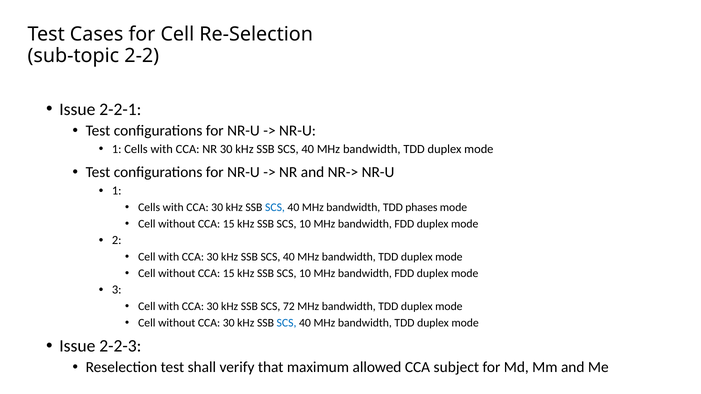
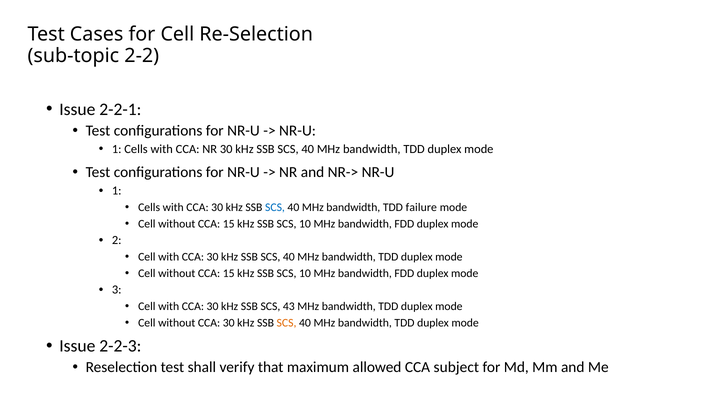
phases: phases -> failure (421, 208)
72: 72 -> 43 (289, 307)
SCS colour: blue -> orange (287, 323)
